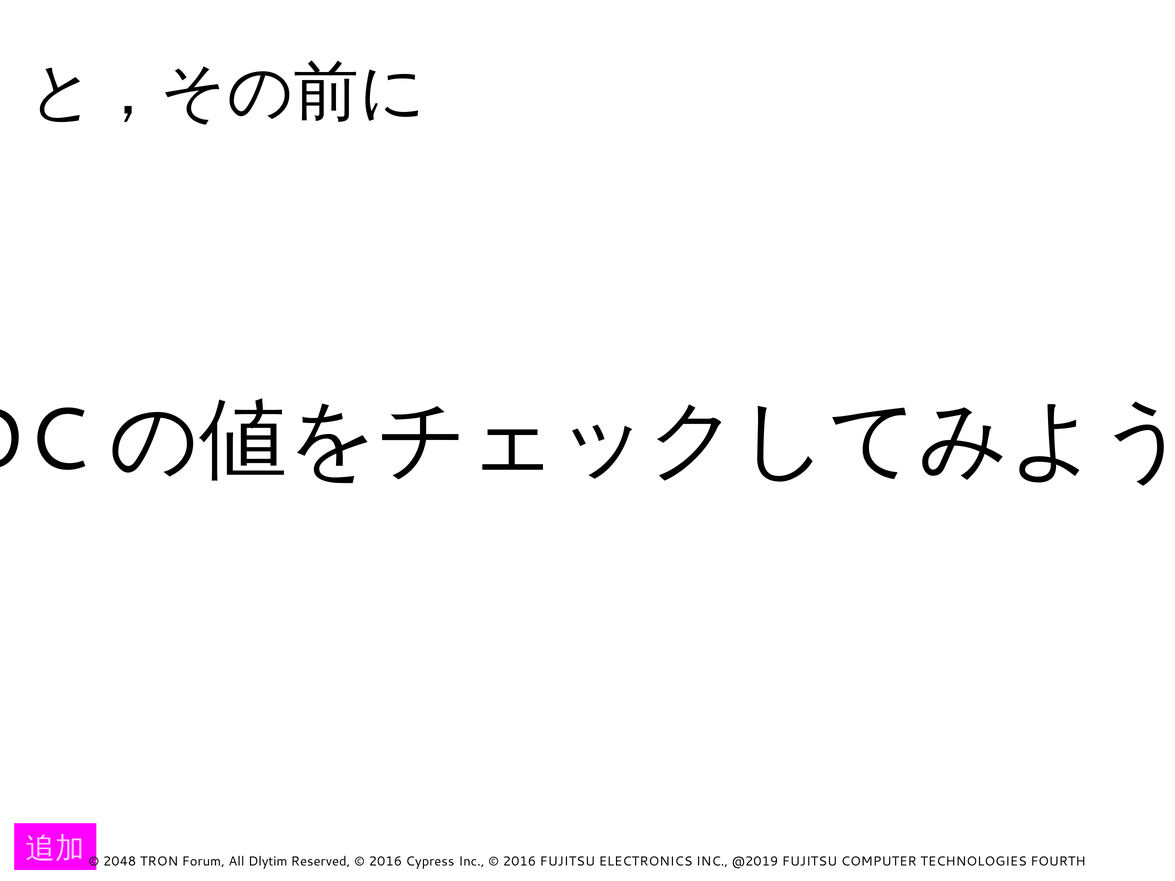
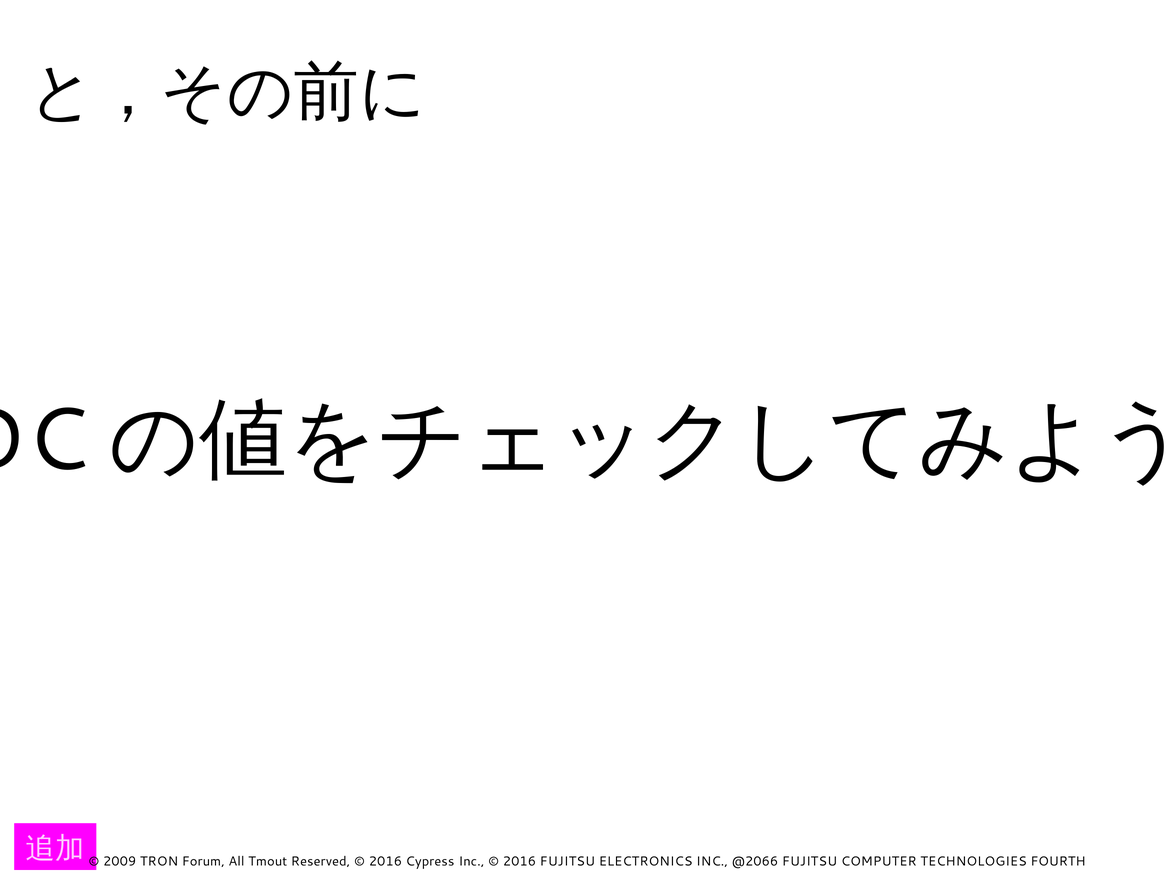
2048: 2048 -> 2009 (120, 862)
Dlytim: Dlytim -> Tmout (268, 862)
@2019: @2019 -> @2066 (755, 862)
